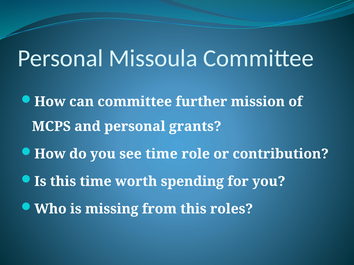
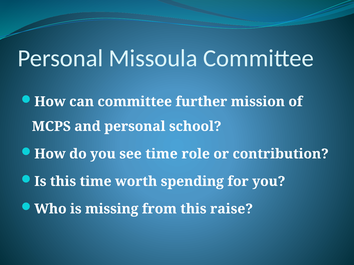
grants: grants -> school (195, 127)
roles: roles -> raise (232, 209)
